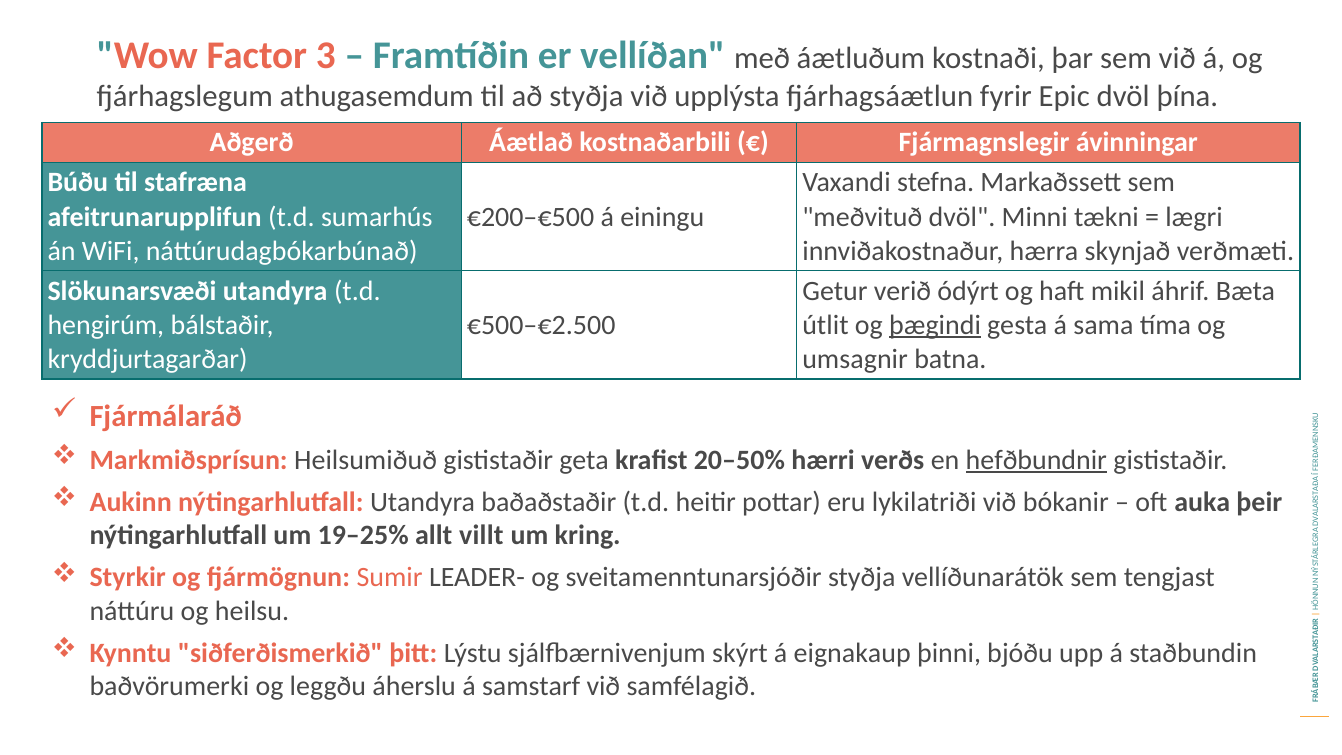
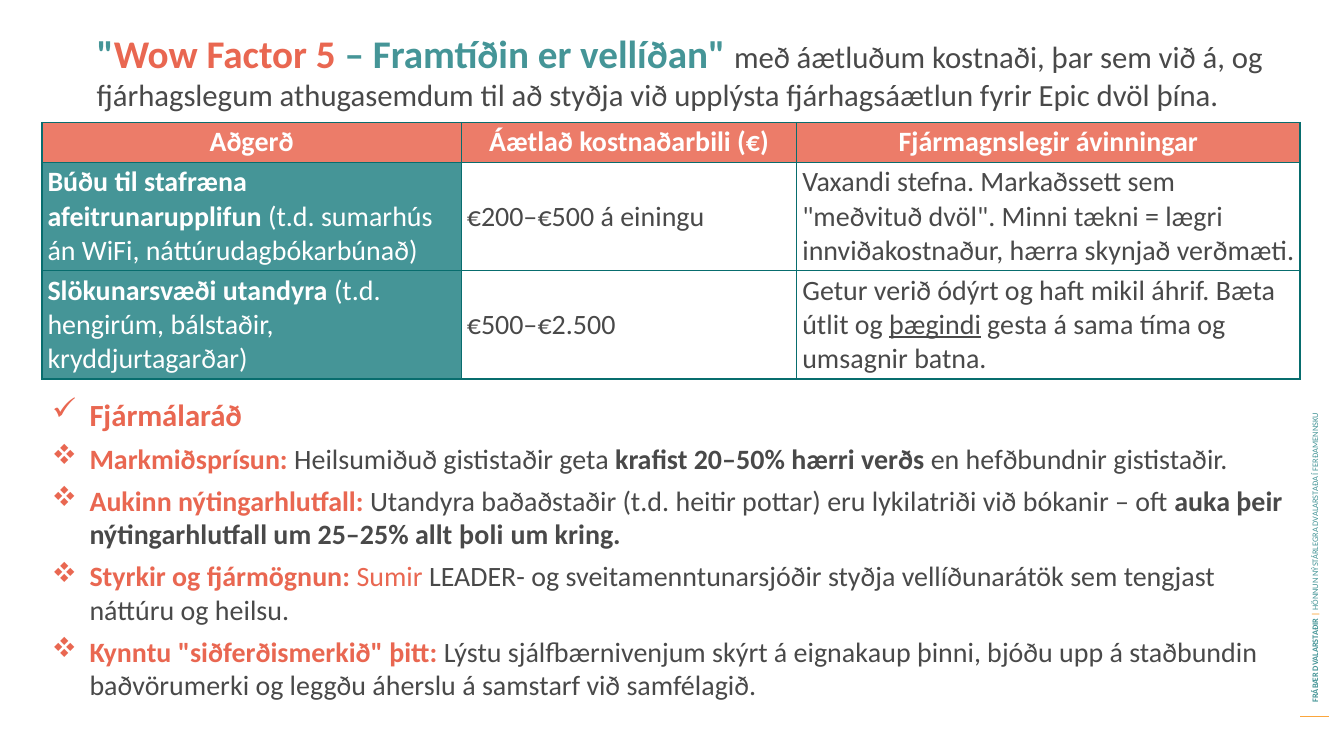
3: 3 -> 5 (326, 55)
hefðbundnir underline: present -> none (1036, 460)
19–25%: 19–25% -> 25–25% (363, 535)
villt: villt -> þoli (481, 535)
